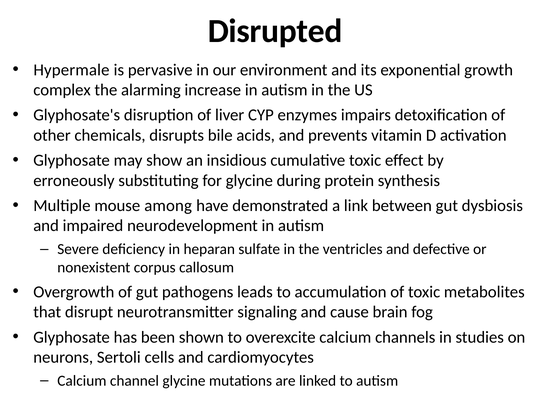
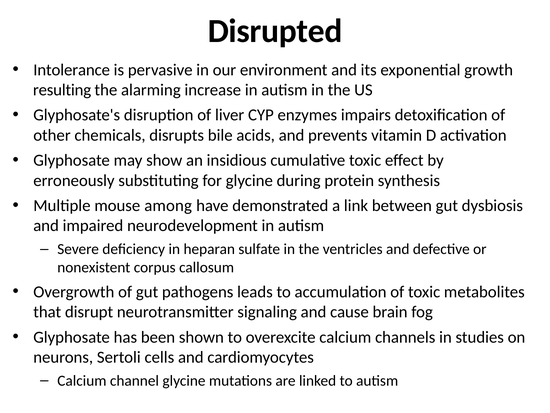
Hypermale: Hypermale -> Intolerance (72, 70)
complex: complex -> resulting (62, 90)
